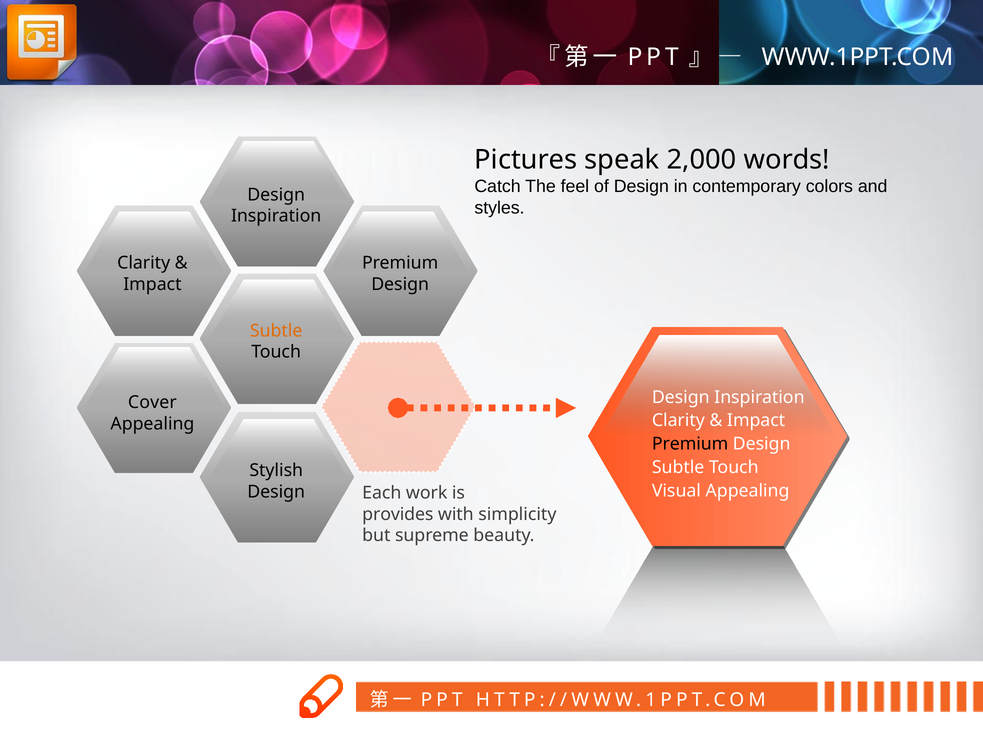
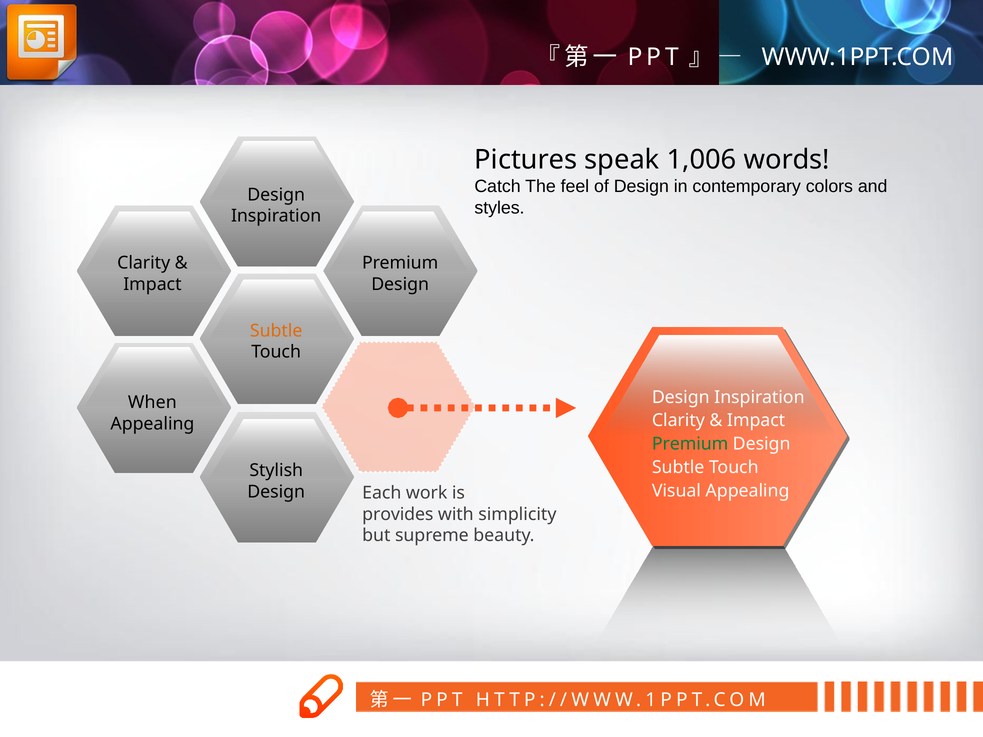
2,000: 2,000 -> 1,006 (702, 160)
Cover: Cover -> When (152, 403)
Premium colour: black -> green (690, 444)
